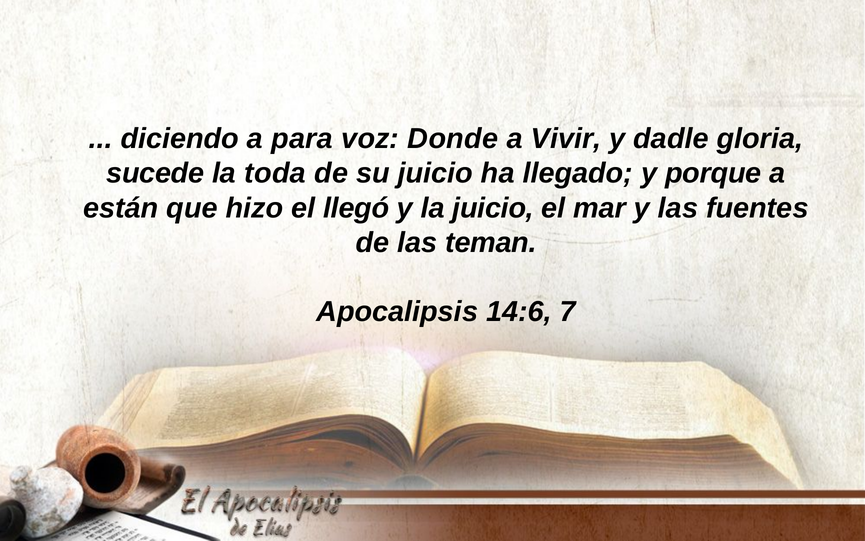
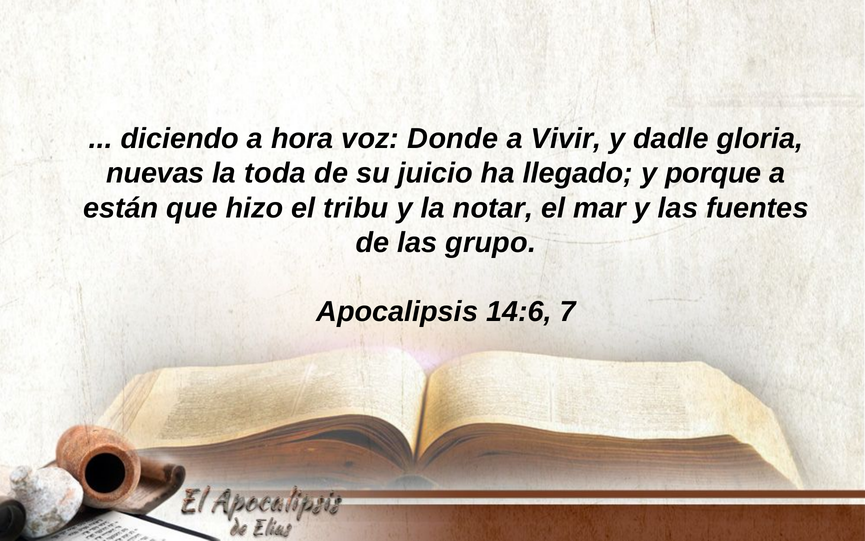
para: para -> hora (302, 139)
sucede: sucede -> nuevas (155, 173)
llegó: llegó -> tribu (356, 208)
la juicio: juicio -> notar (493, 208)
teman: teman -> grupo (491, 242)
